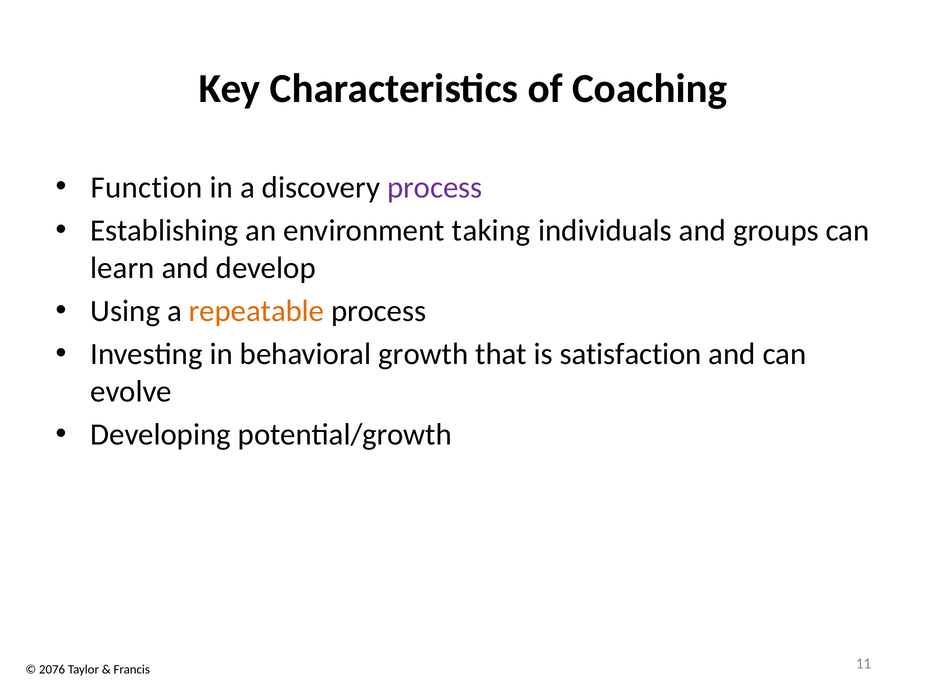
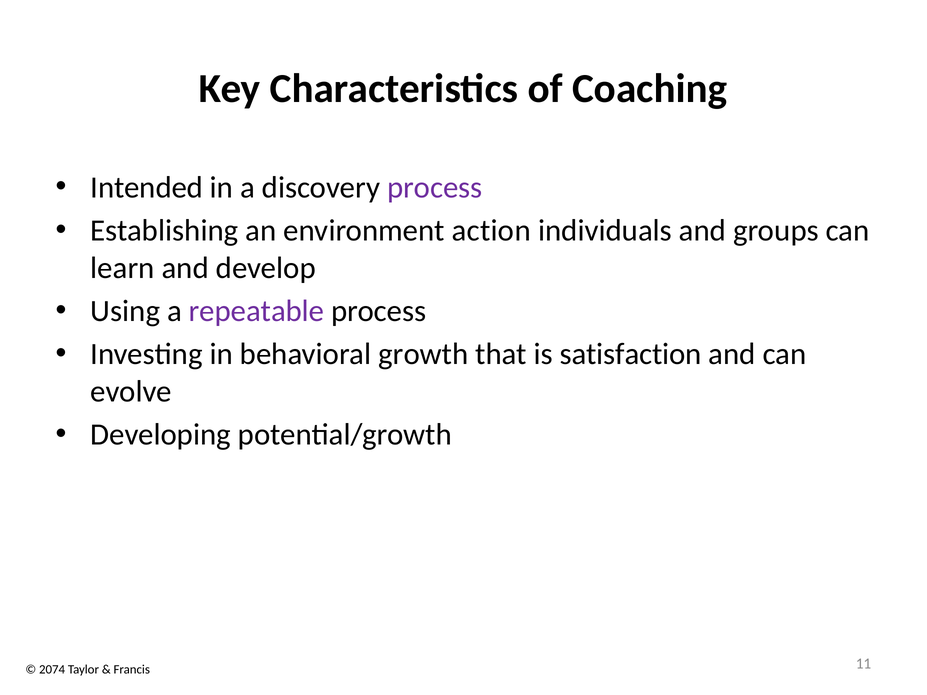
Function: Function -> Intended (147, 188)
taking: taking -> action (491, 231)
repeatable colour: orange -> purple (257, 311)
2076: 2076 -> 2074 (52, 670)
